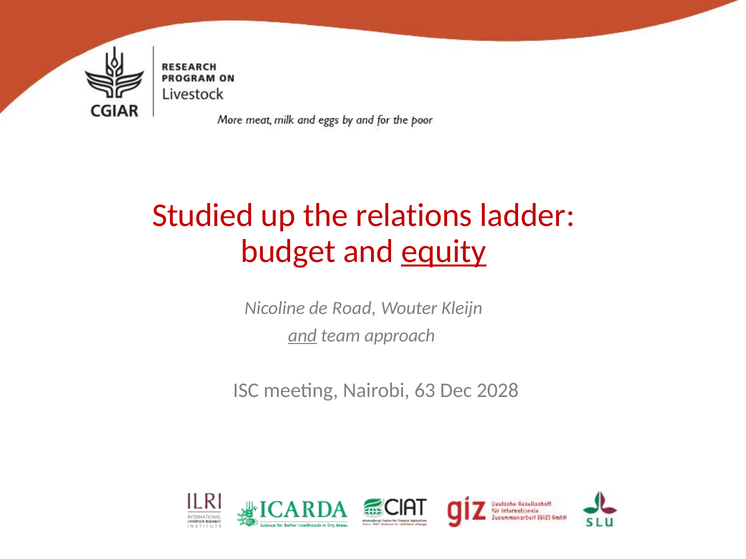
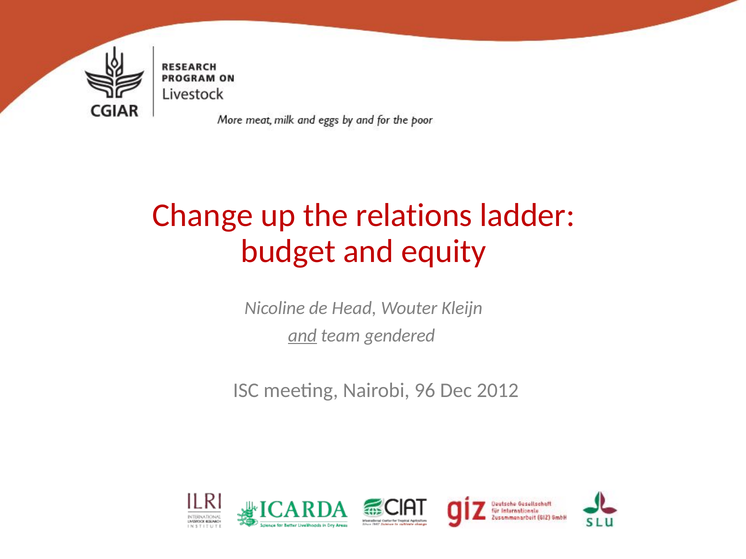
Studied: Studied -> Change (203, 216)
equity underline: present -> none (444, 251)
Road: Road -> Head (354, 308)
approach: approach -> gendered (400, 336)
63: 63 -> 96 (425, 391)
2028: 2028 -> 2012 (498, 391)
